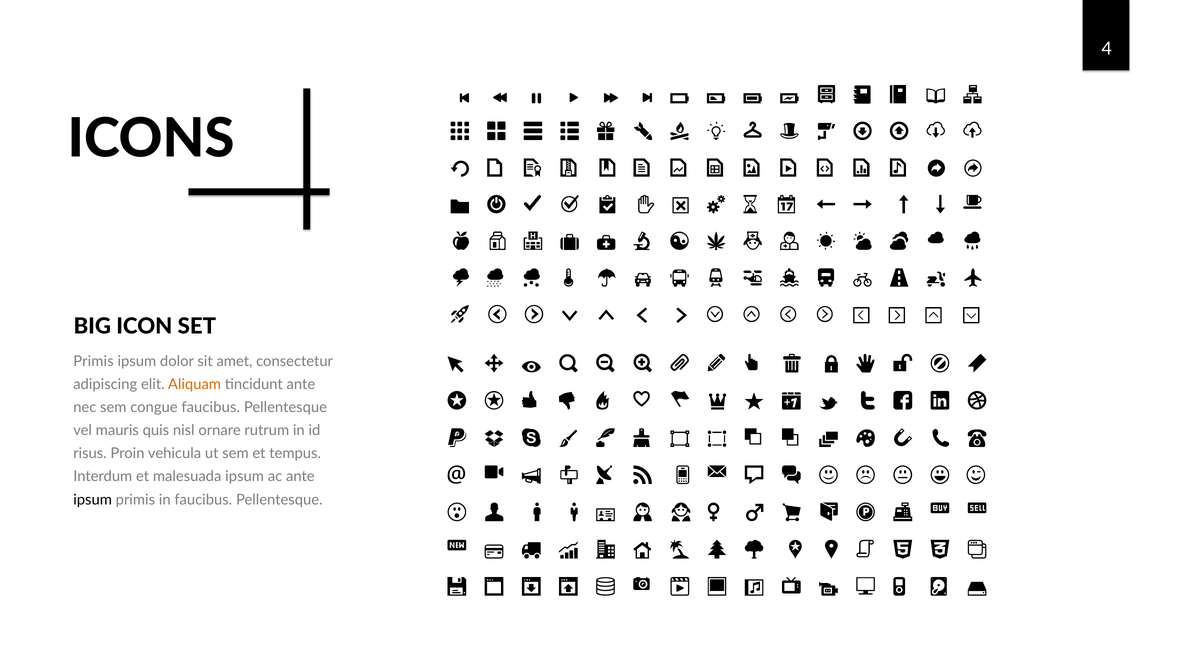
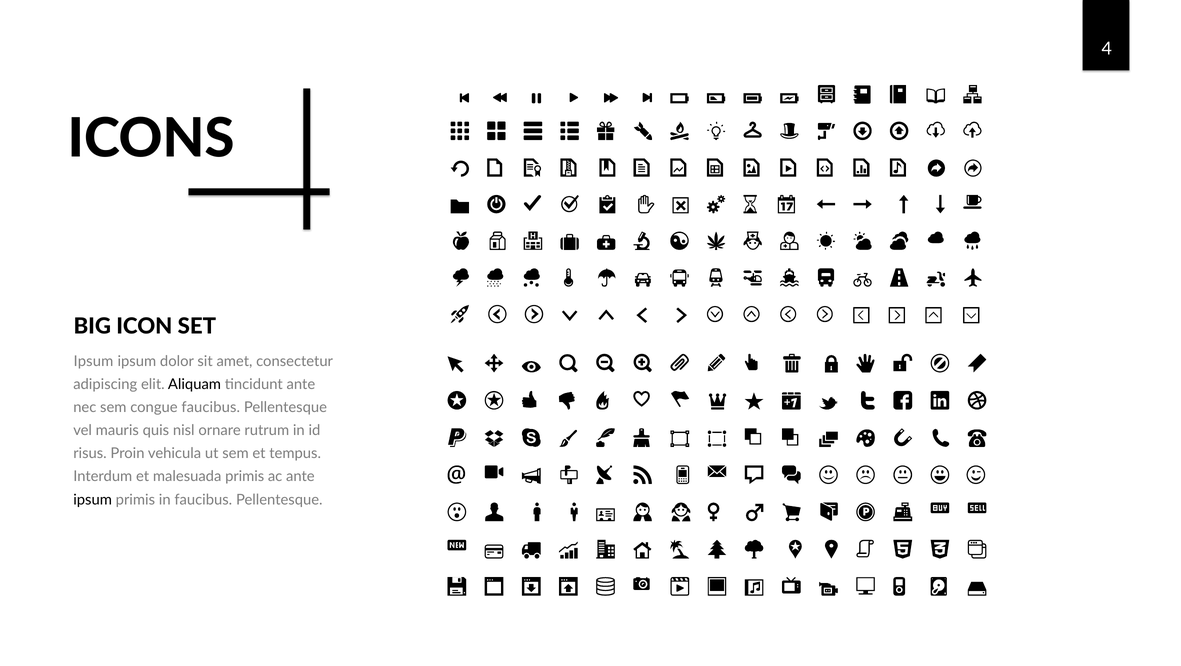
Primis: Primis -> Ipsum (93, 361)
Aliquam colour: orange -> black (194, 384)
malesuada ipsum: ipsum -> primis (245, 477)
